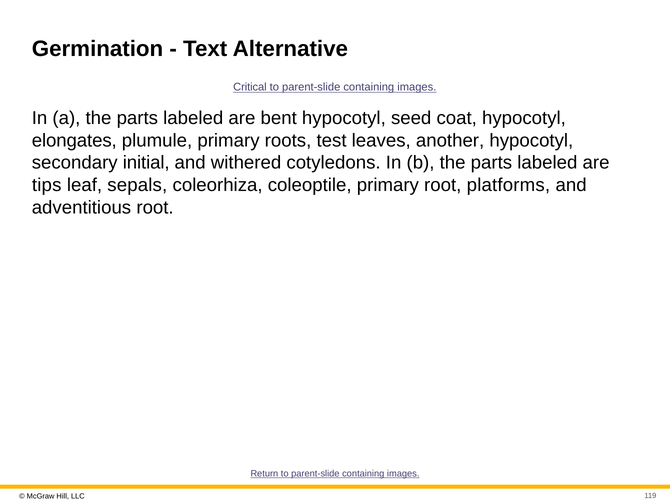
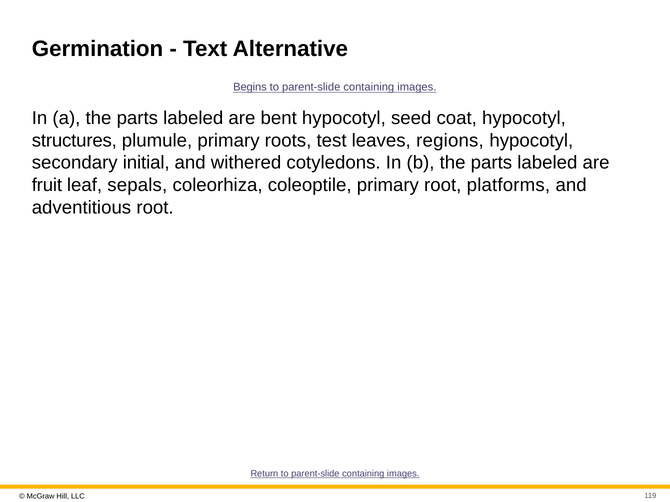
Critical: Critical -> Begins (250, 87)
elongates: elongates -> structures (74, 141)
another: another -> regions (450, 141)
tips: tips -> fruit (47, 185)
